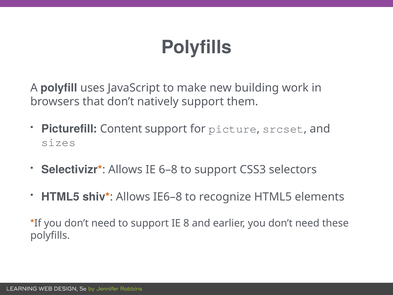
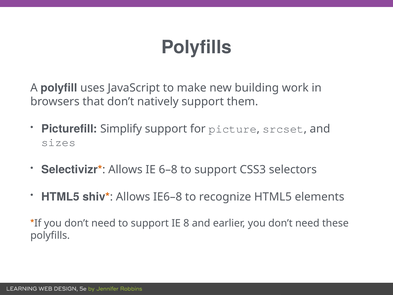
Content: Content -> Simplify (121, 129)
